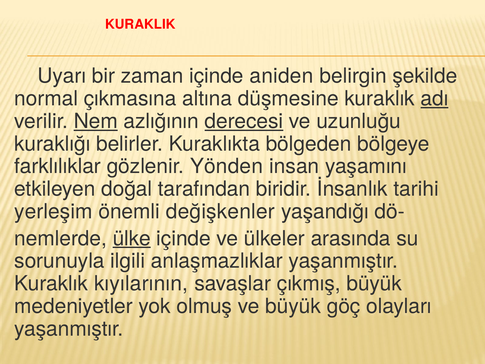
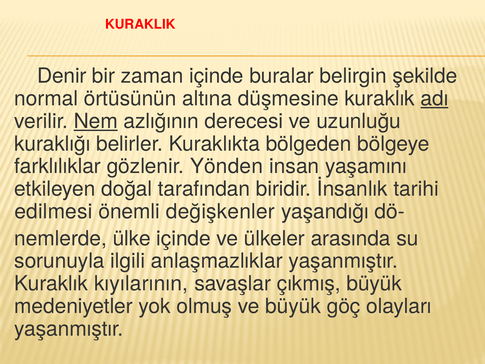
Uyarı: Uyarı -> Denir (62, 76)
aniden: aniden -> buralar (282, 76)
çıkmasına: çıkmasına -> örtüsünün (130, 99)
derecesi underline: present -> none (244, 121)
yerleşim: yerleşim -> edilmesi (53, 211)
ülke underline: present -> none (132, 238)
